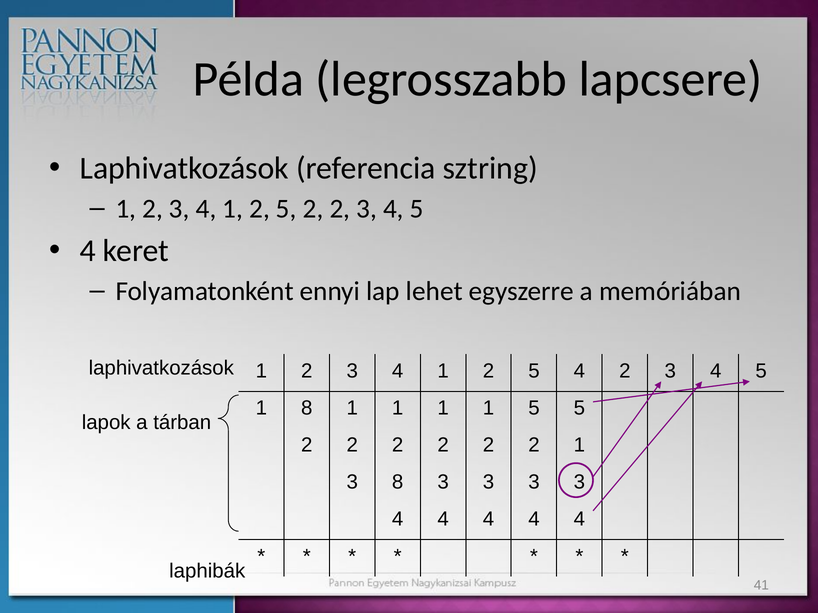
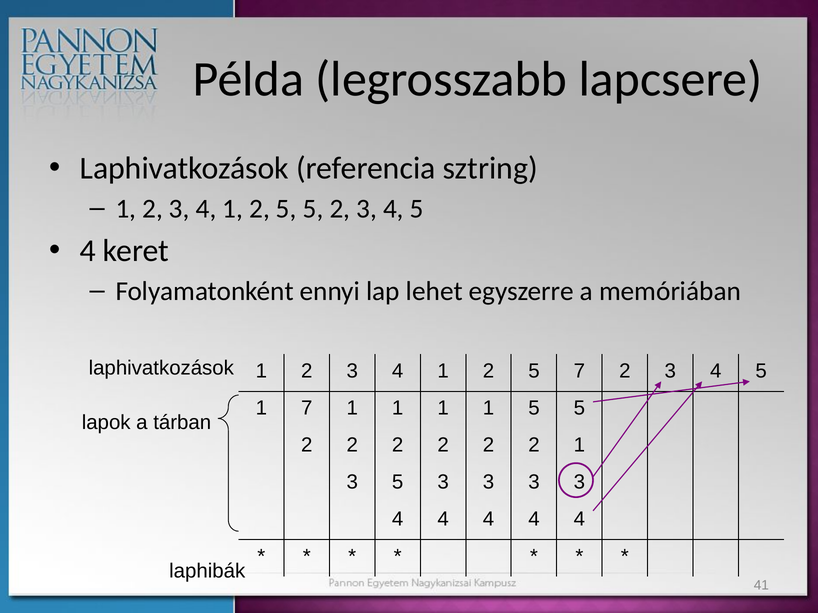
2 5 2: 2 -> 5 (313, 209)
5 4: 4 -> 7 (579, 371)
1 8: 8 -> 7 (307, 408)
3 8: 8 -> 5 (398, 483)
